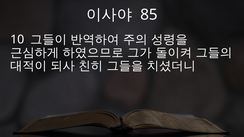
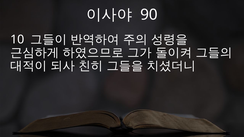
85: 85 -> 90 (149, 15)
